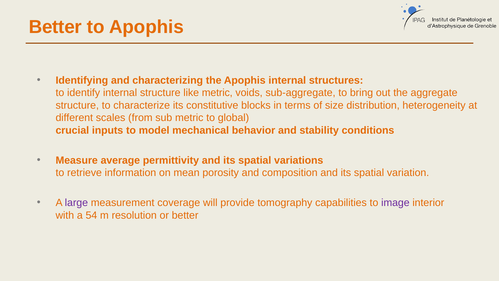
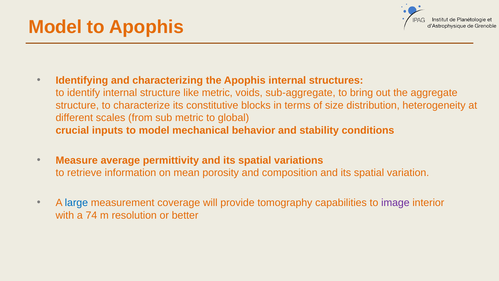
Better: Better -> Model (55, 27)
large colour: purple -> blue (76, 203)
54: 54 -> 74 (91, 215)
